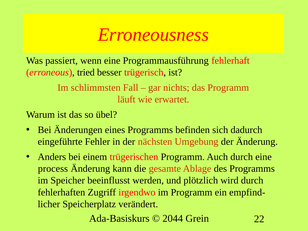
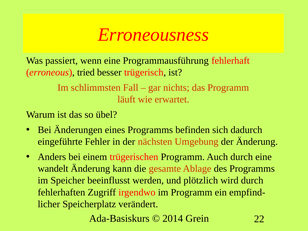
process: process -> wandelt (53, 169)
2044: 2044 -> 2014 (173, 219)
